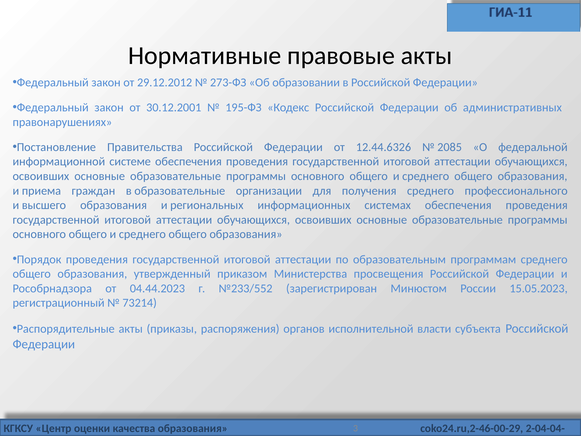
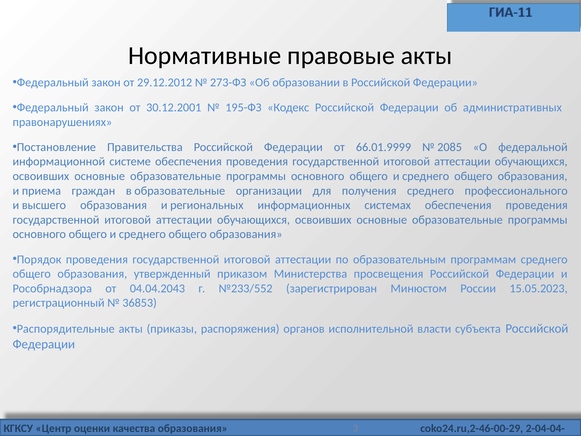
12.44.6326: 12.44.6326 -> 66.01.9999 (384, 147)
04.44.2023: 04.44.2023 -> 04.04.2043 (157, 288)
73214: 73214 -> 36853 (140, 303)
